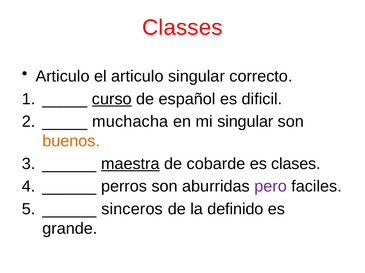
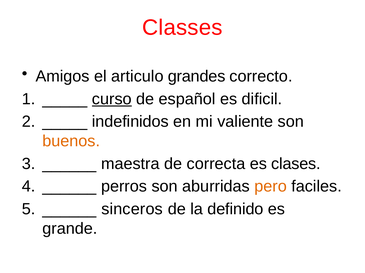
Articulo: Articulo -> Amigos (63, 77)
articulo singular: singular -> grandes (197, 77)
muchacha: muchacha -> indefinidos (130, 122)
mi singular: singular -> valiente (245, 122)
maestra underline: present -> none (130, 164)
cobarde: cobarde -> correcta (216, 164)
pero colour: purple -> orange (271, 187)
